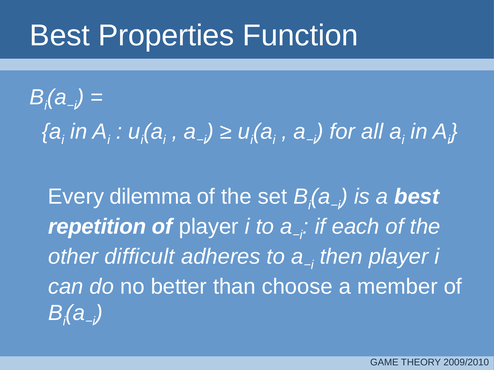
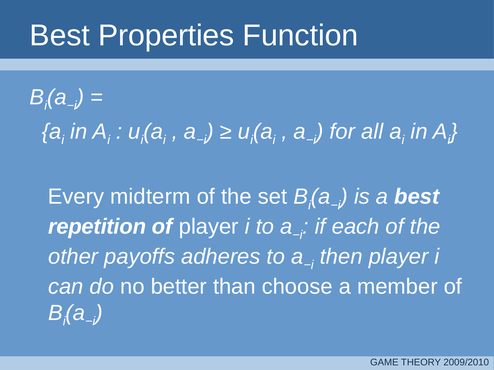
dilemma: dilemma -> midterm (150, 197)
difficult: difficult -> payoffs (140, 257)
